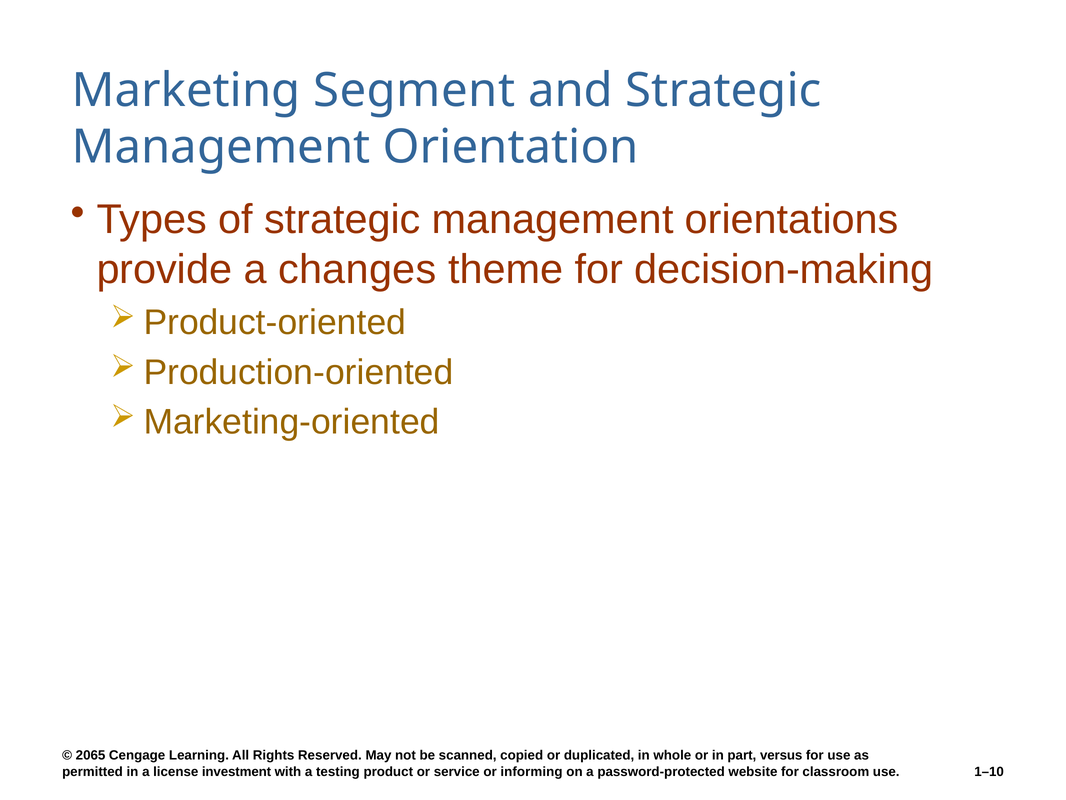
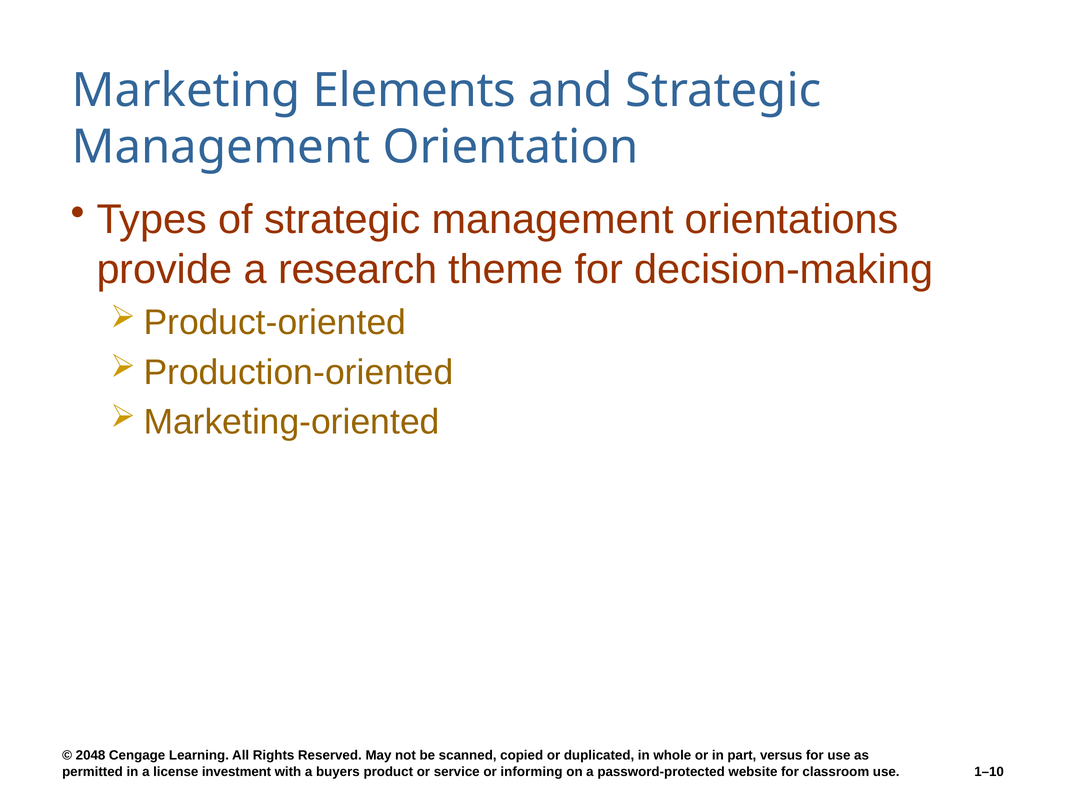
Segment: Segment -> Elements (415, 90)
changes: changes -> research (358, 269)
2065: 2065 -> 2048 (91, 755)
testing: testing -> buyers (338, 771)
